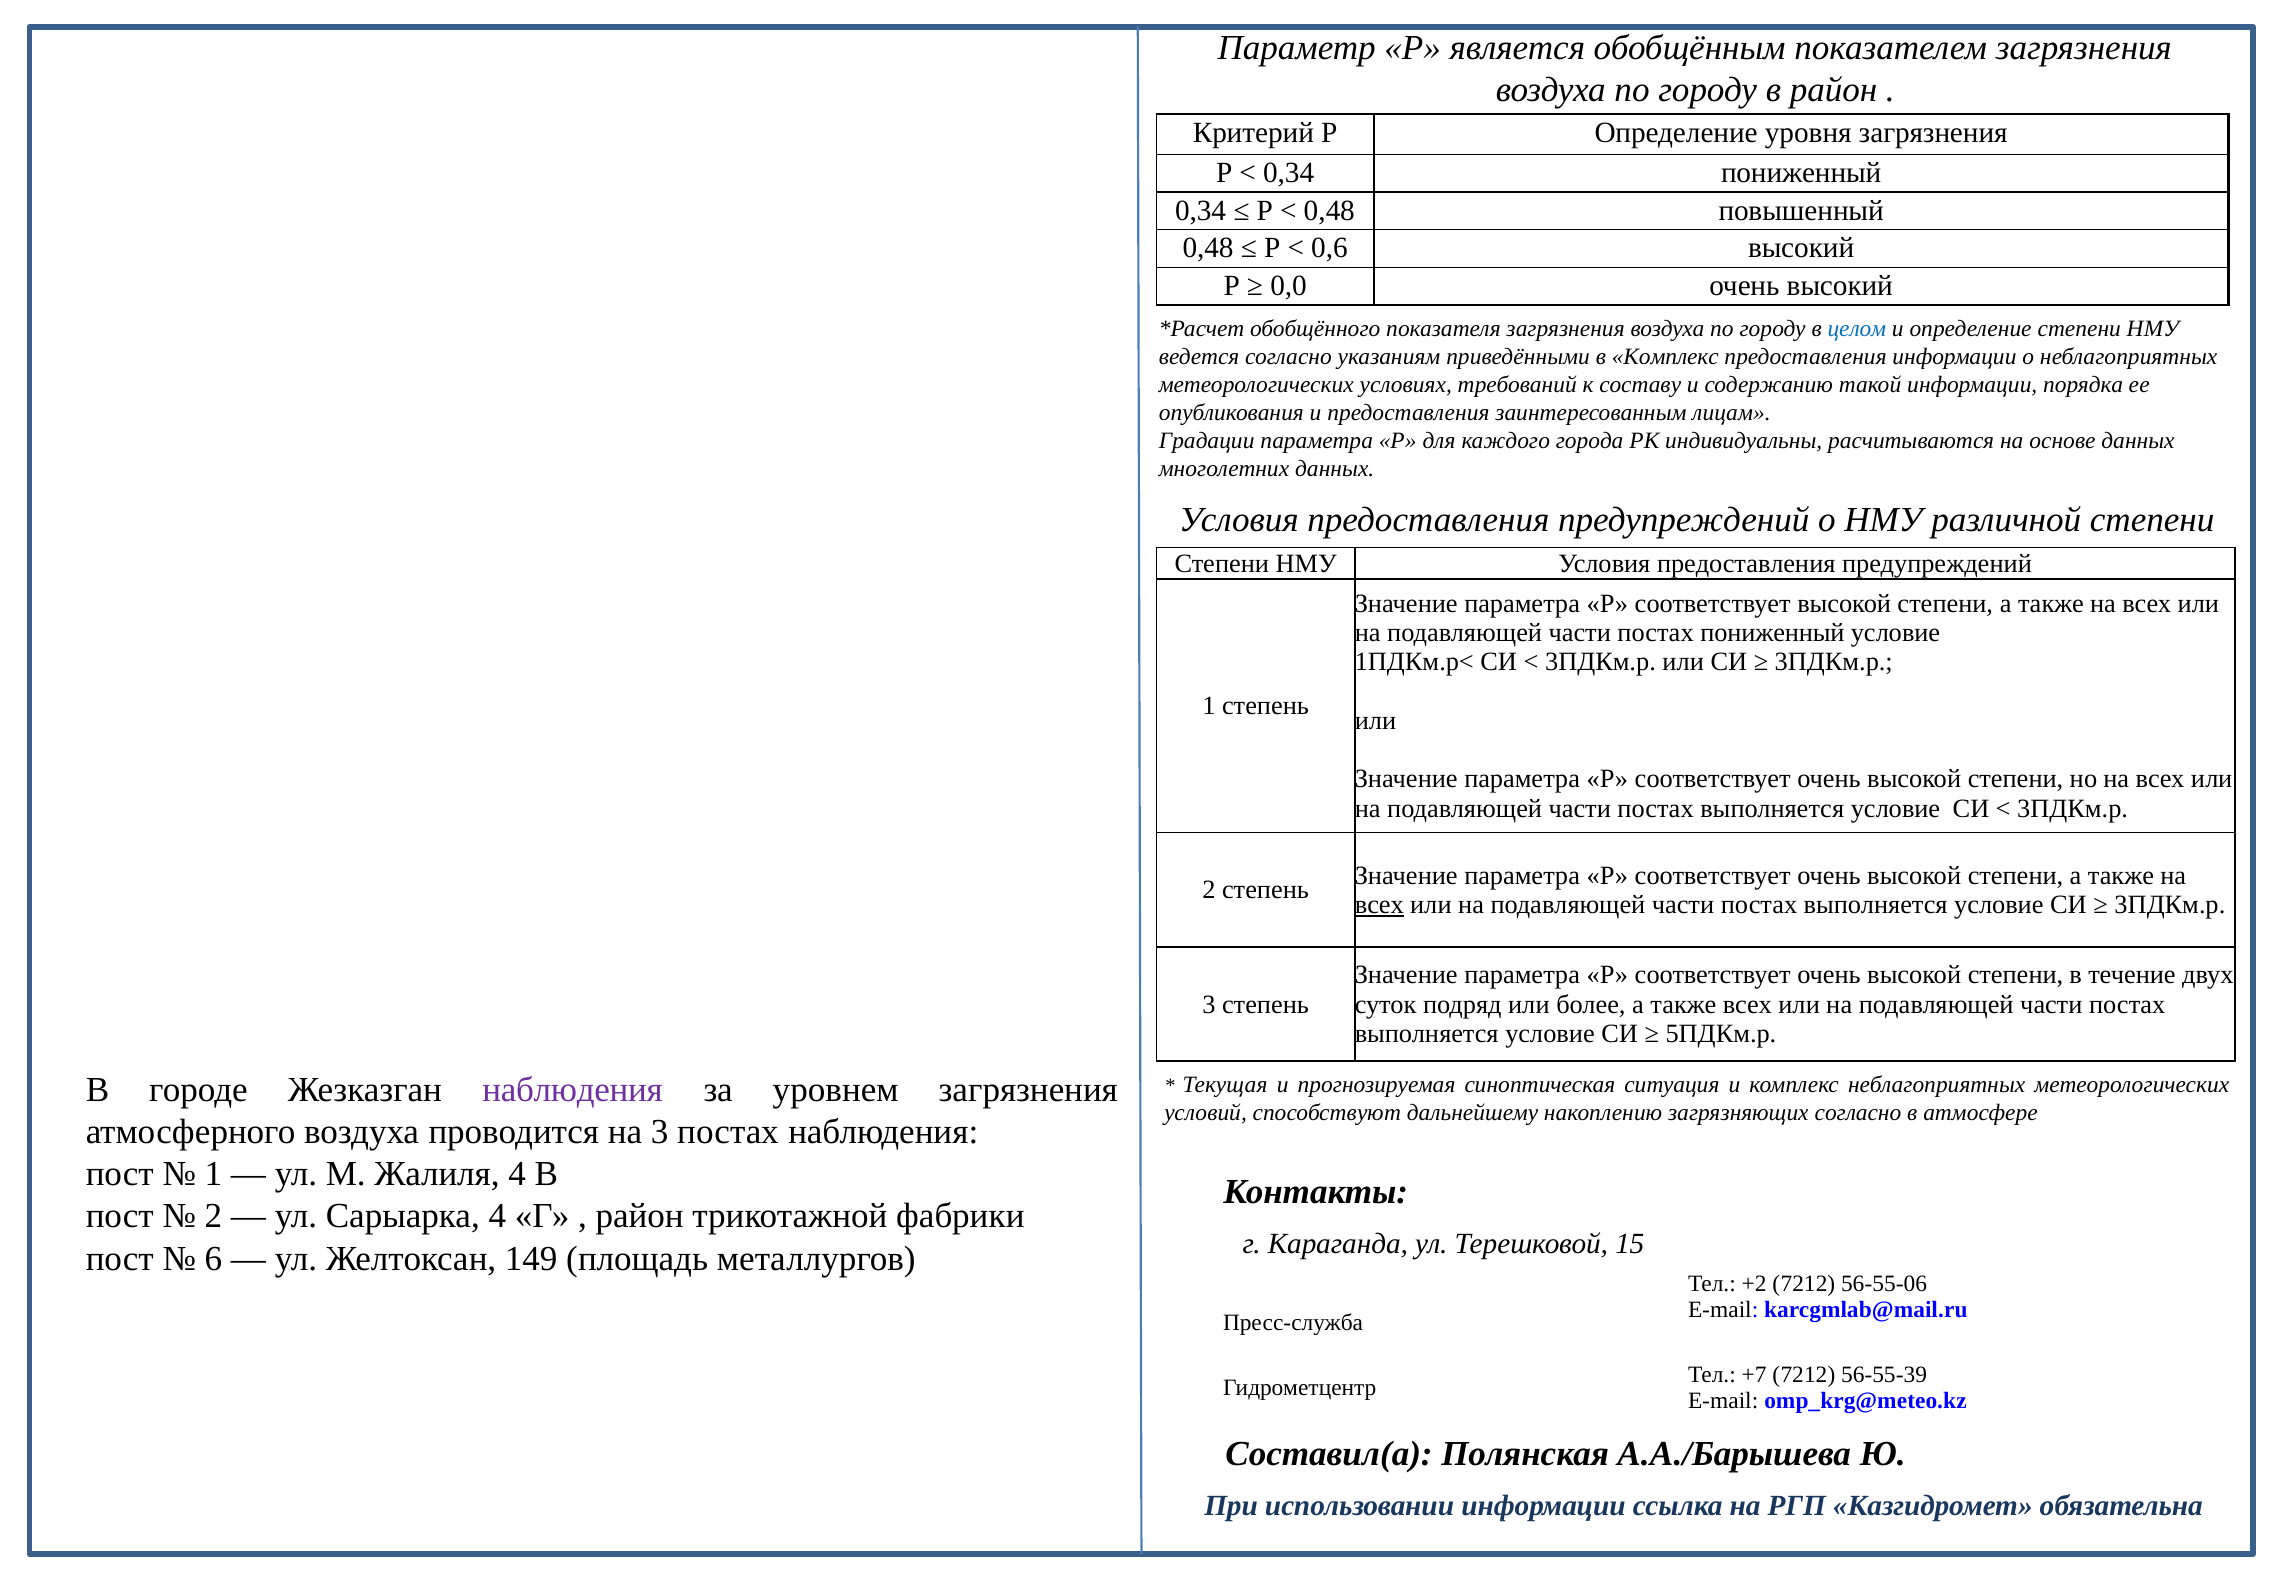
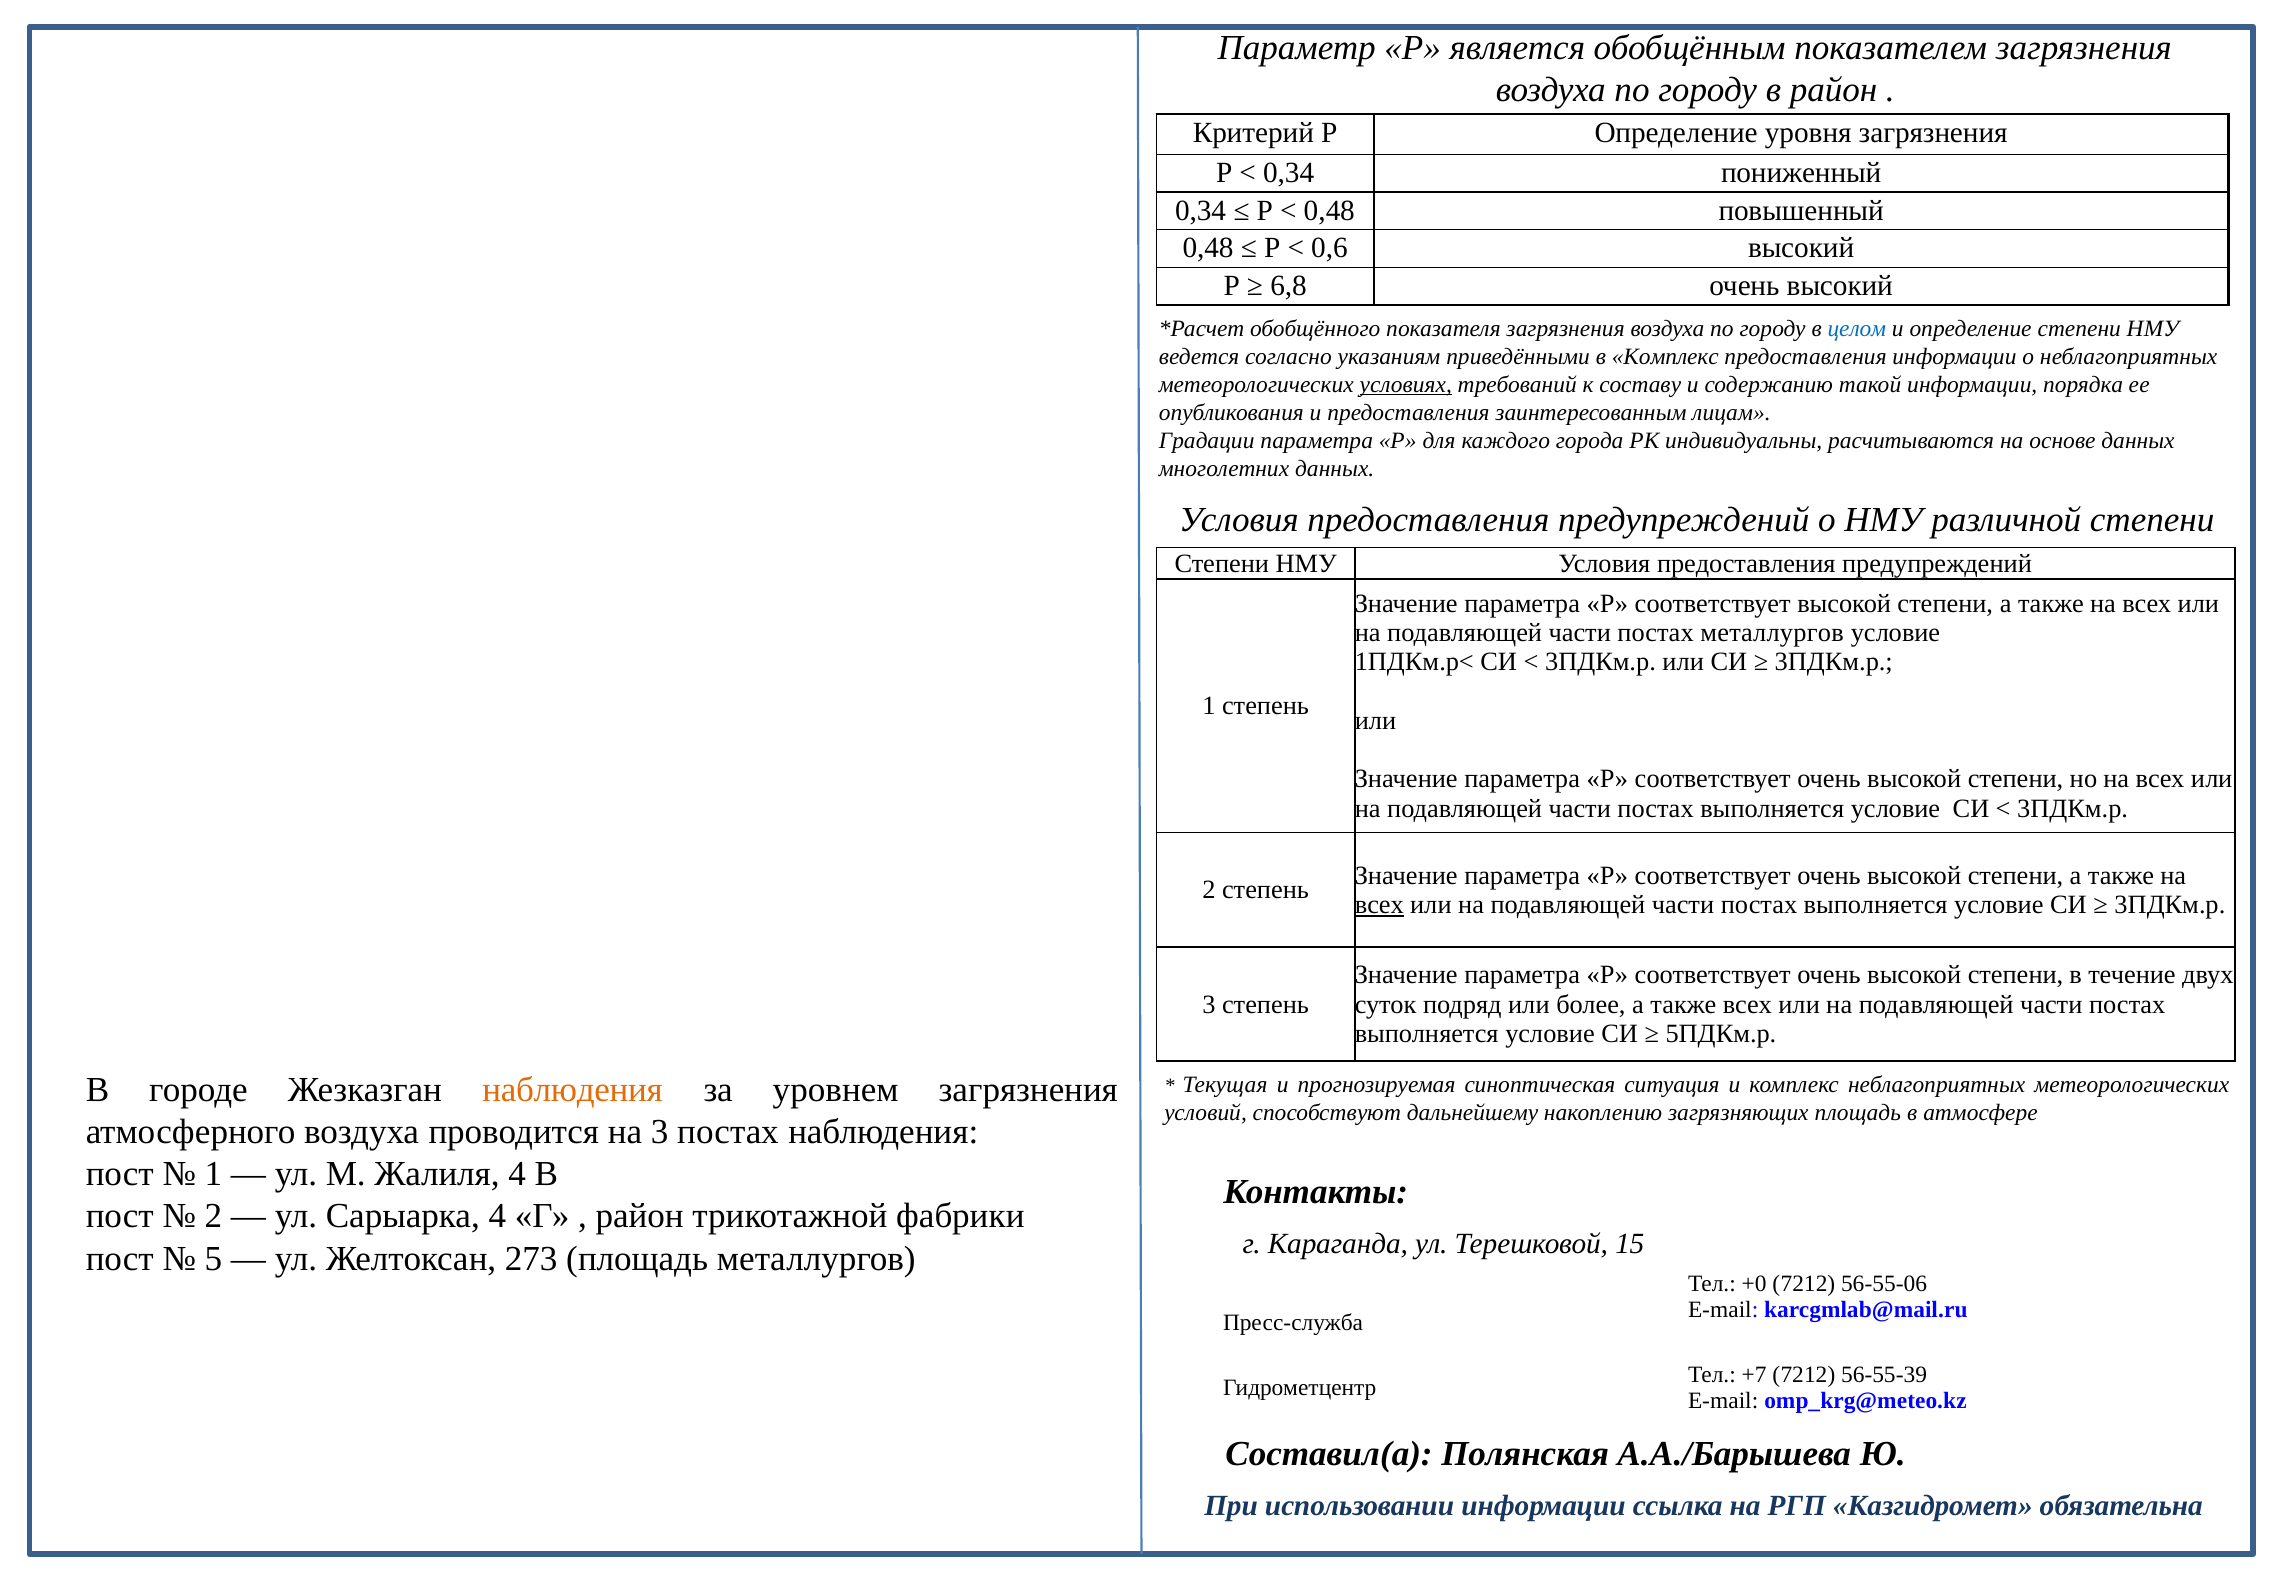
0,0: 0,0 -> 6,8 (1289, 286)
условиях underline: none -> present (1406, 385)
постах пониженный: пониженный -> металлургов (1772, 633)
наблюдения colour: purple -> orange (572, 1090)
загрязняющих согласно: согласно -> площадь (1858, 1113)
6: 6 -> 5 (213, 1258)
149: 149 -> 273 (531, 1258)
+2: +2 -> +0 (1754, 1283)
